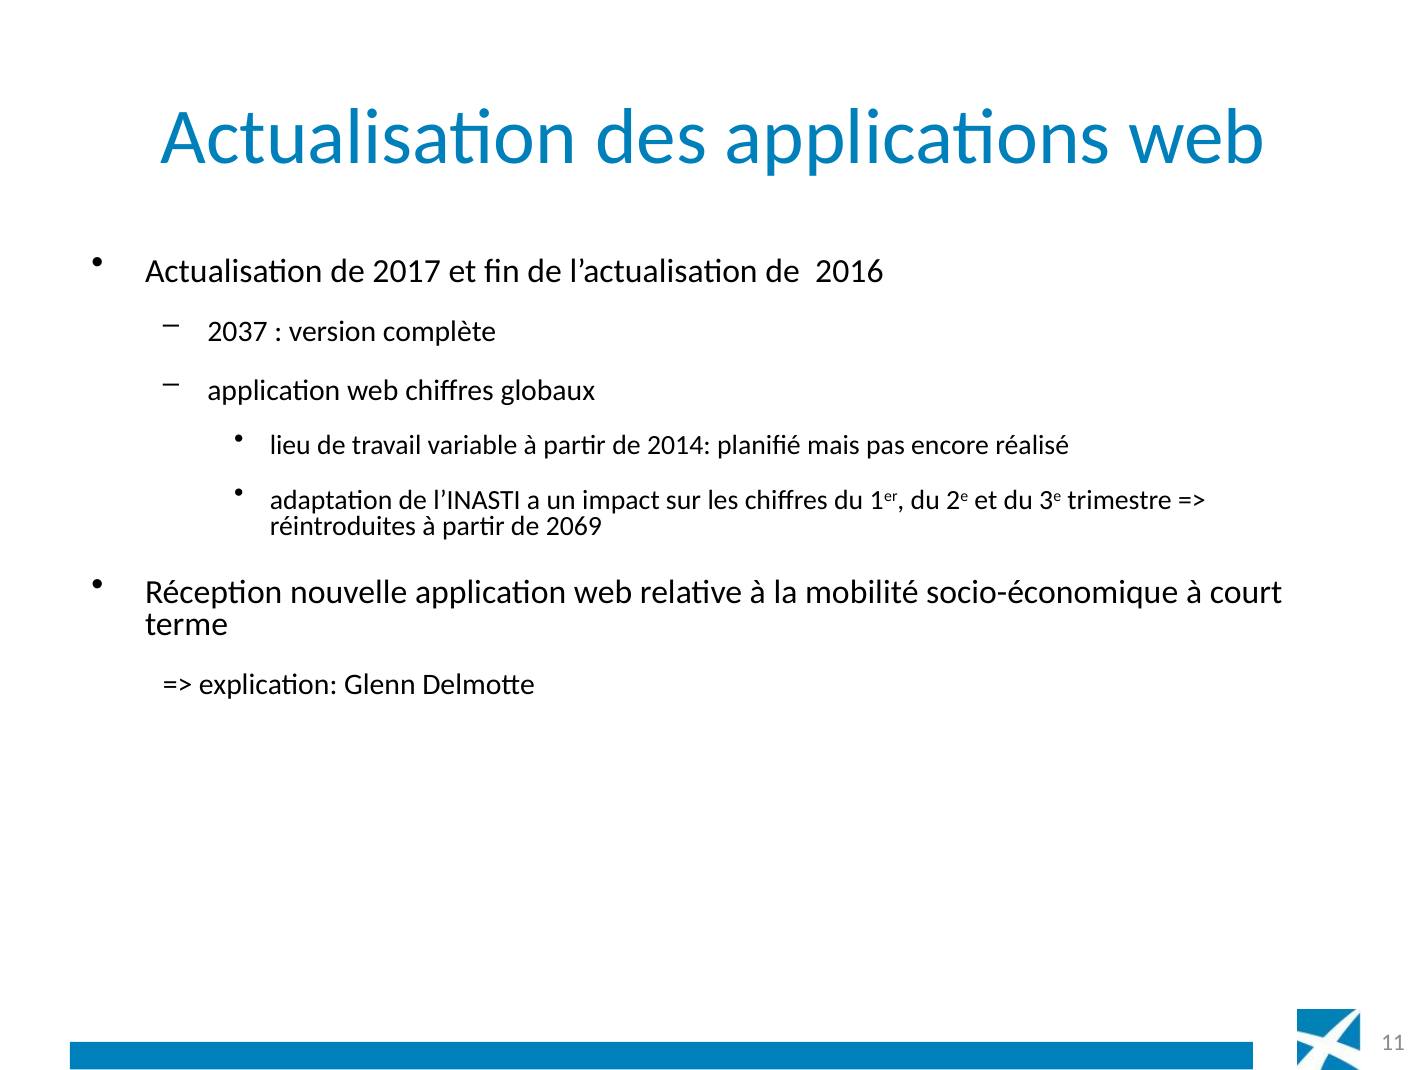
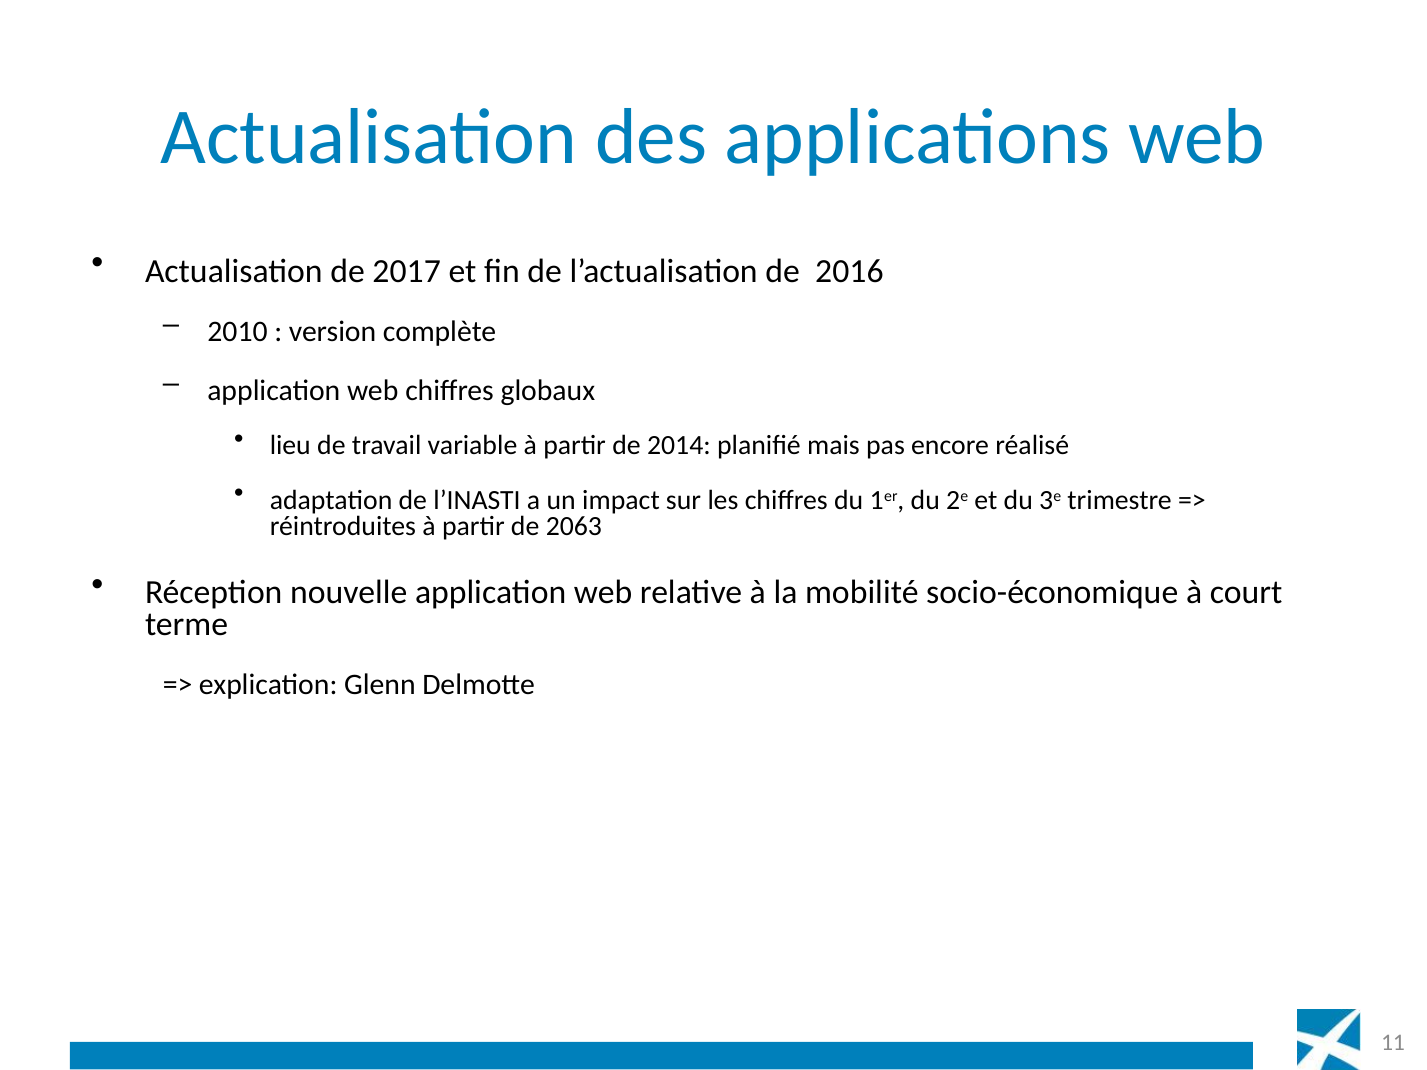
2037: 2037 -> 2010 (238, 332)
2069: 2069 -> 2063 (574, 527)
